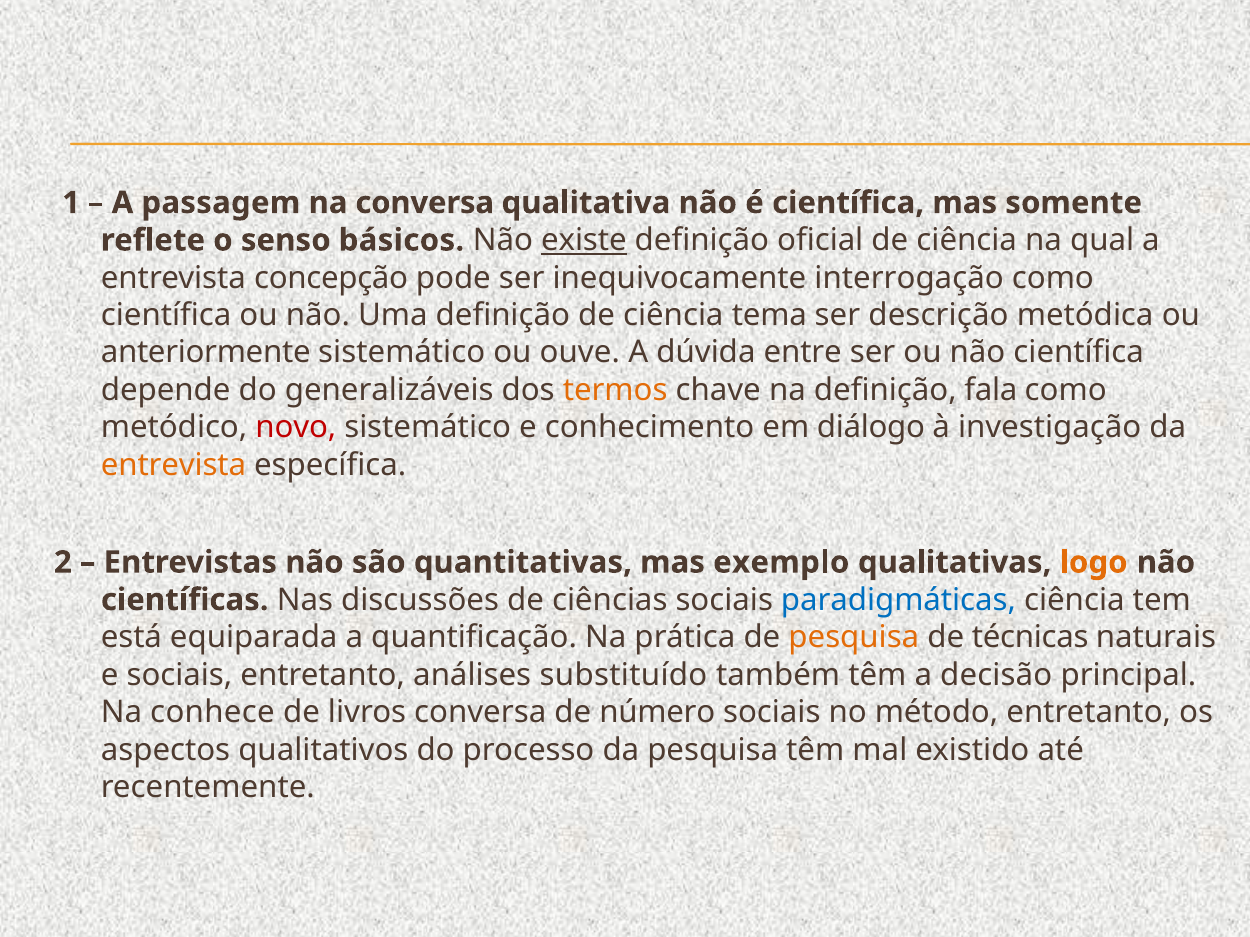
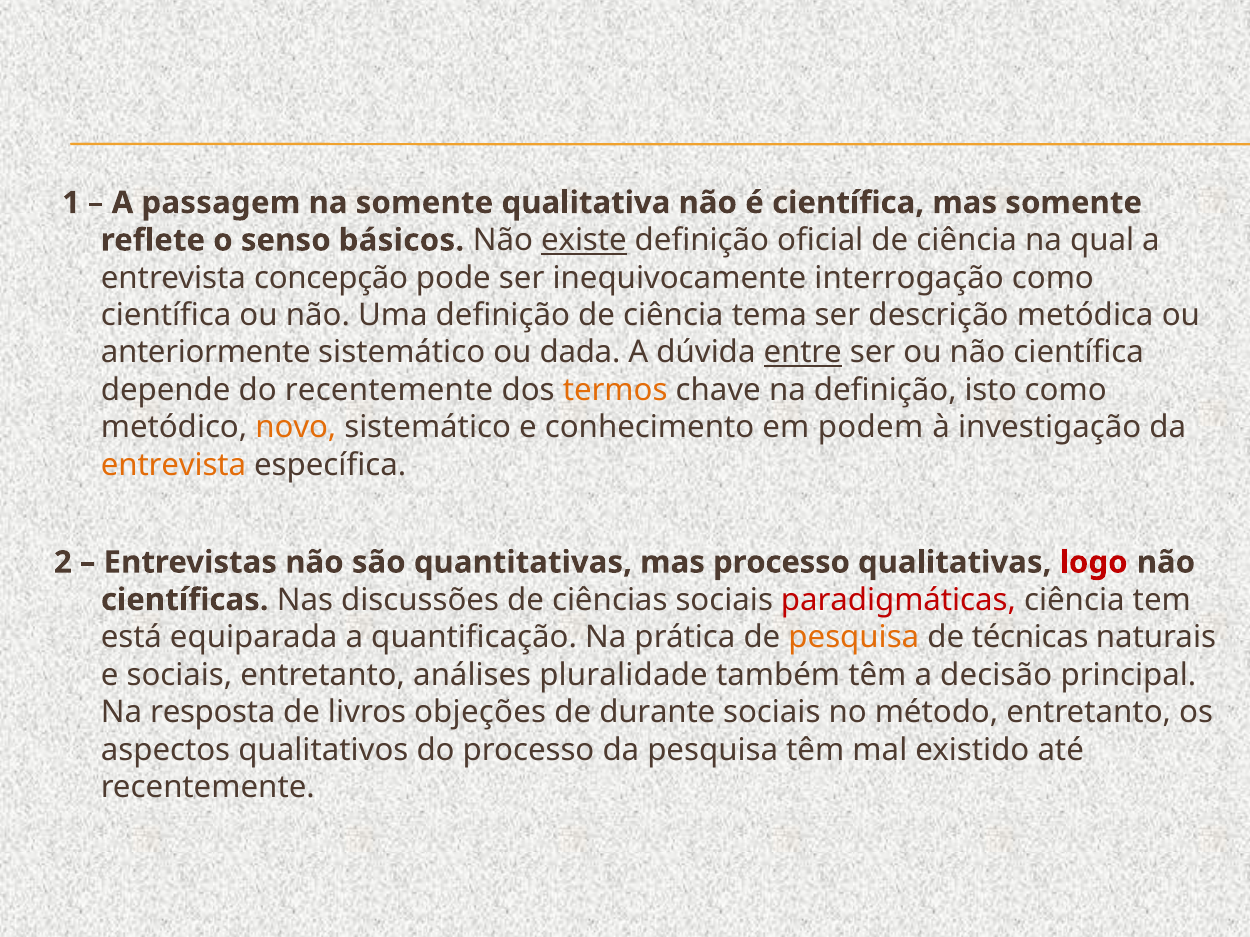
na conversa: conversa -> somente (424, 203)
ouve: ouve -> dada (580, 353)
entre underline: none -> present (803, 353)
do generalizáveis: generalizáveis -> recentemente (389, 390)
fala: fala -> isto (991, 390)
novo colour: red -> orange (296, 428)
diálogo: diálogo -> podem (871, 428)
mas exemplo: exemplo -> processo (782, 563)
logo colour: orange -> red (1094, 563)
paradigmáticas colour: blue -> red (898, 600)
substituído: substituído -> pluralidade (624, 675)
conhece: conhece -> resposta (213, 713)
livros conversa: conversa -> objeções (480, 713)
número: número -> durante (657, 713)
